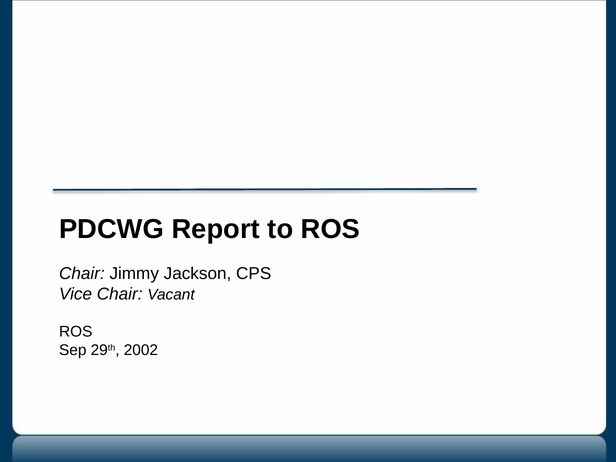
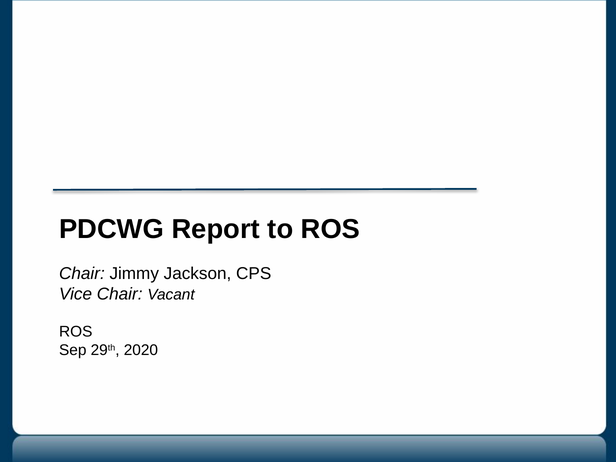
2002: 2002 -> 2020 (141, 350)
